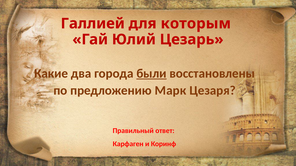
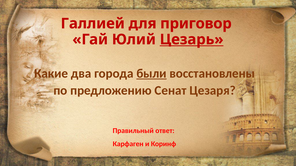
которым: которым -> приговор (196, 24)
Цезарь underline: none -> present (192, 40)
Марк: Марк -> Сенат (171, 91)
